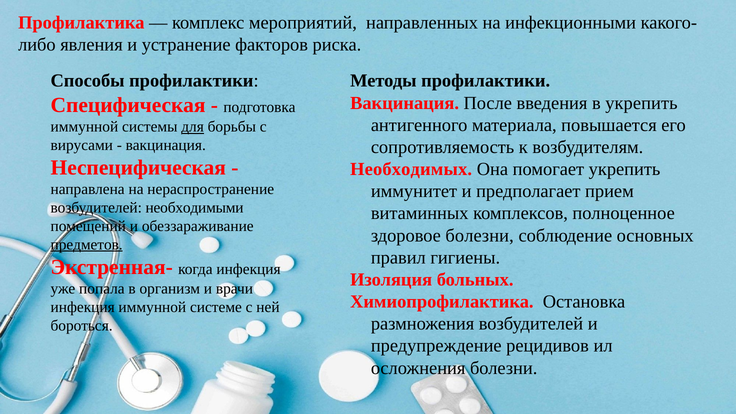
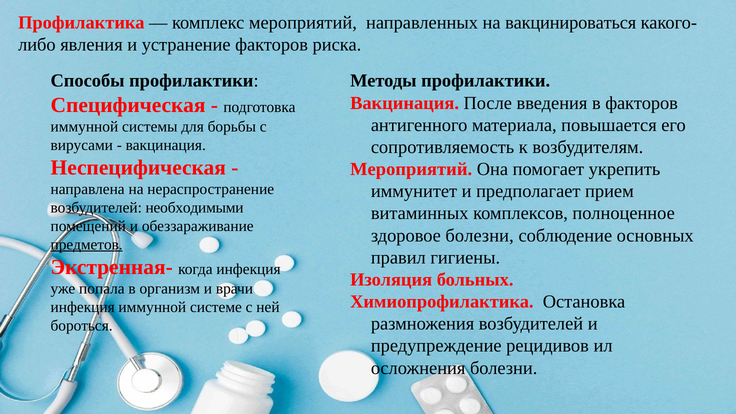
инфекционными: инфекционными -> вакцинироваться (571, 23)
в укрепить: укрепить -> факторов (642, 103)
для underline: present -> none (193, 127)
Необходимых: Необходимых -> Мероприятий (411, 169)
